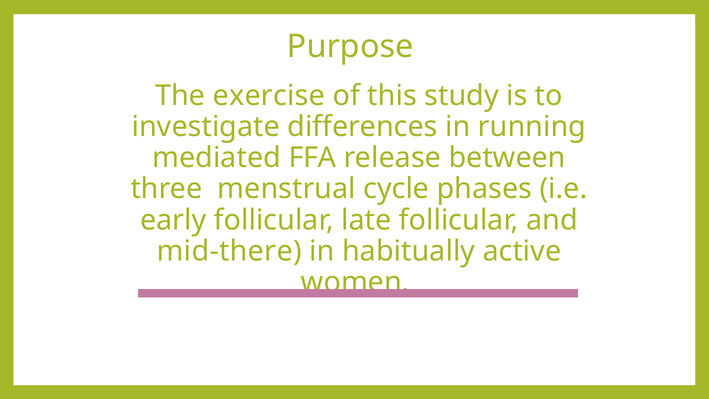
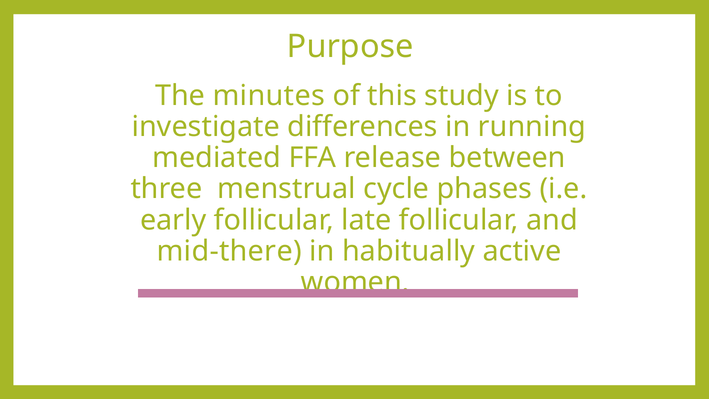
exercise: exercise -> minutes (269, 96)
